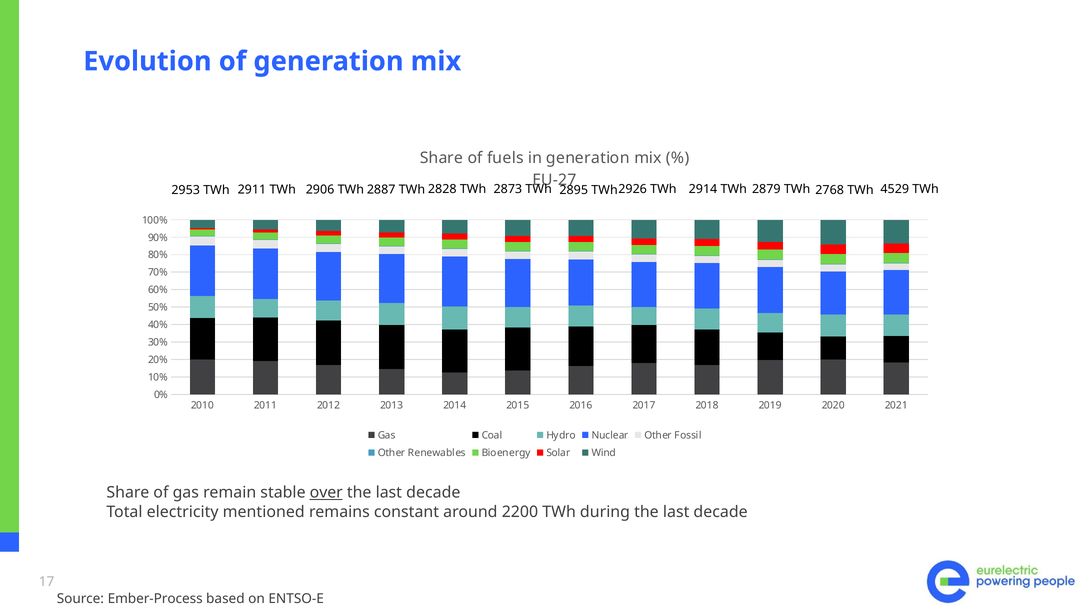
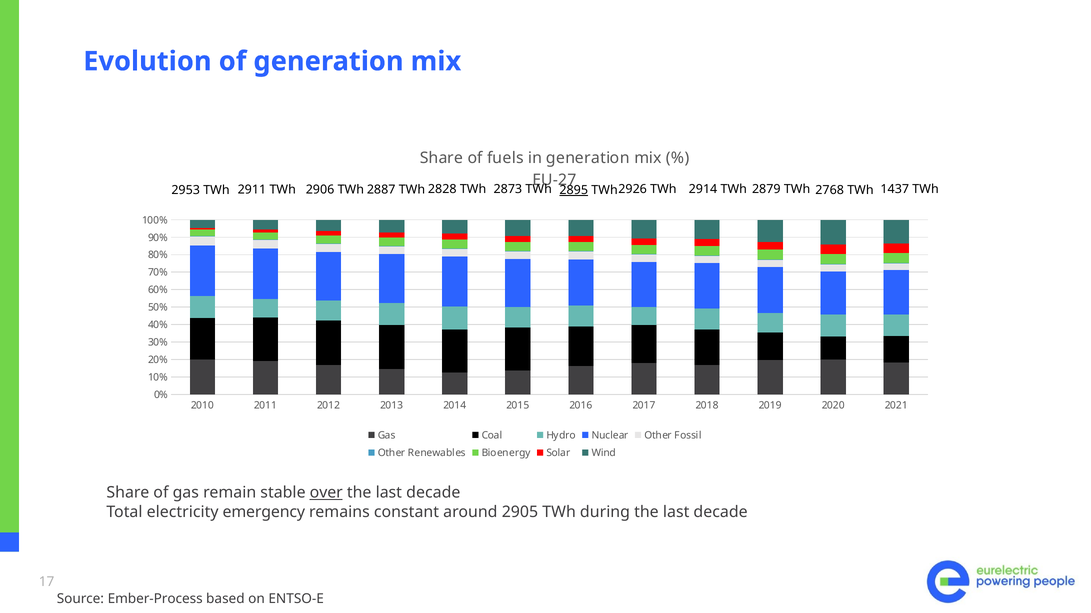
2895 underline: none -> present (574, 190)
4529: 4529 -> 1437 (895, 189)
mentioned: mentioned -> emergency (264, 512)
2200: 2200 -> 2905 (520, 512)
